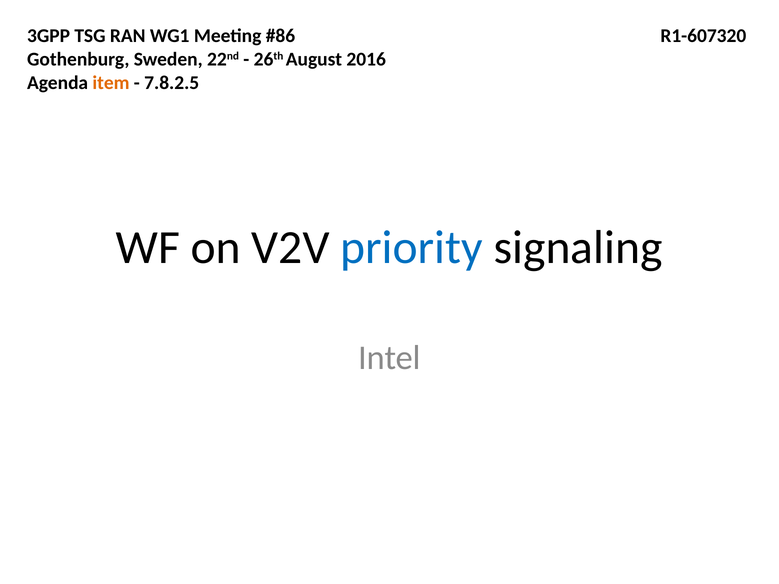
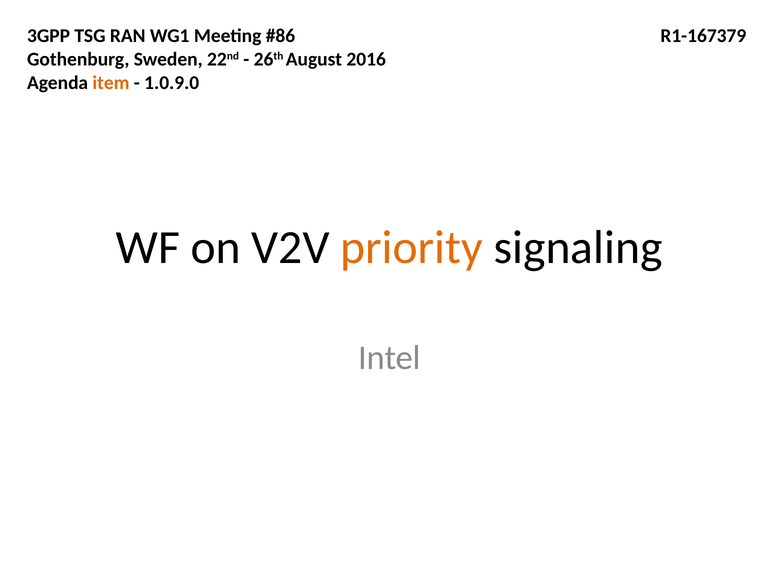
R1-607320: R1-607320 -> R1-167379 (703, 36)
7.8.2.5: 7.8.2.5 -> 1.0.9.0 (172, 83)
priority colour: blue -> orange (412, 247)
